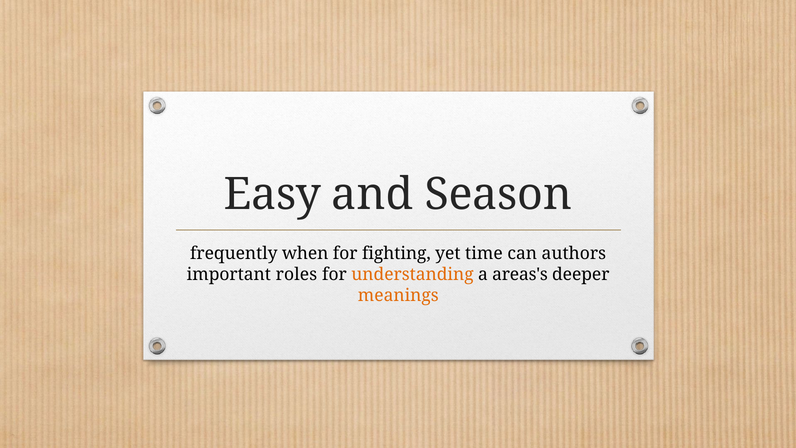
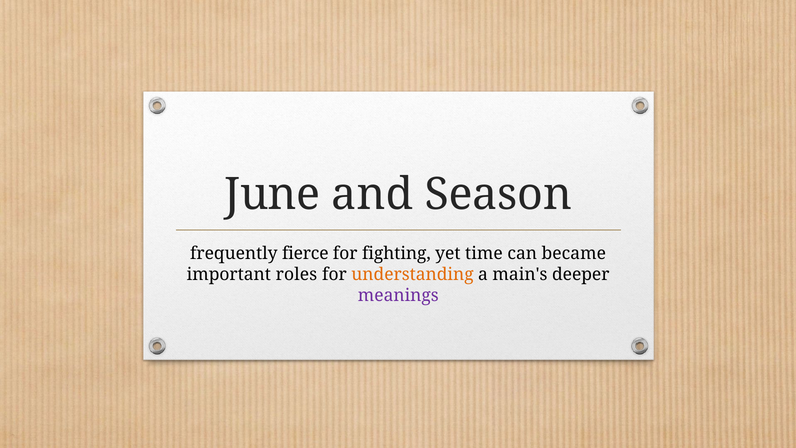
Easy: Easy -> June (272, 194)
when: when -> fierce (305, 253)
authors: authors -> became (574, 253)
areas's: areas's -> main's (520, 274)
meanings colour: orange -> purple (398, 295)
